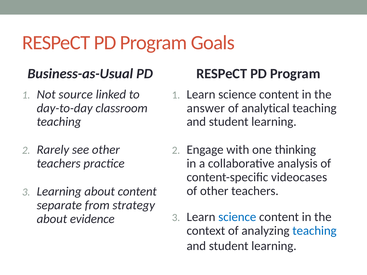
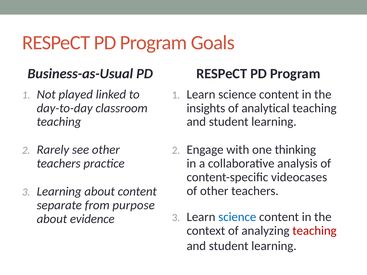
source: source -> played (76, 94)
answer: answer -> insights (206, 108)
strategy: strategy -> purpose (134, 205)
teaching colour: blue -> red (315, 231)
